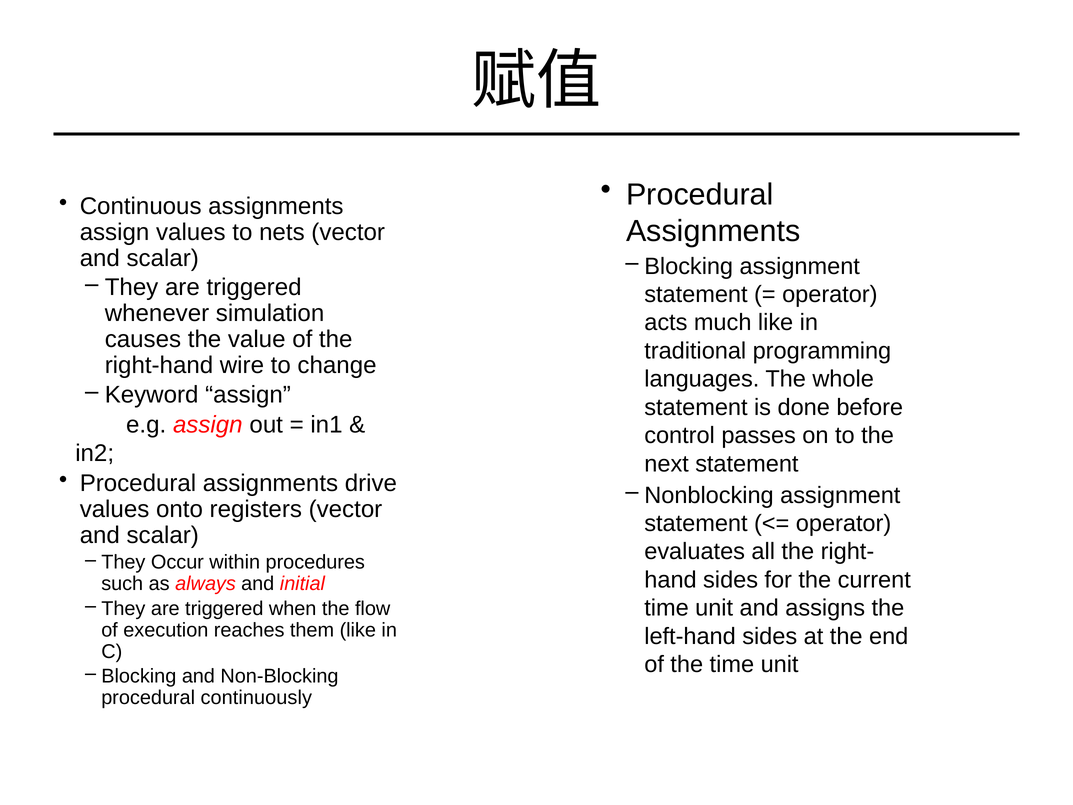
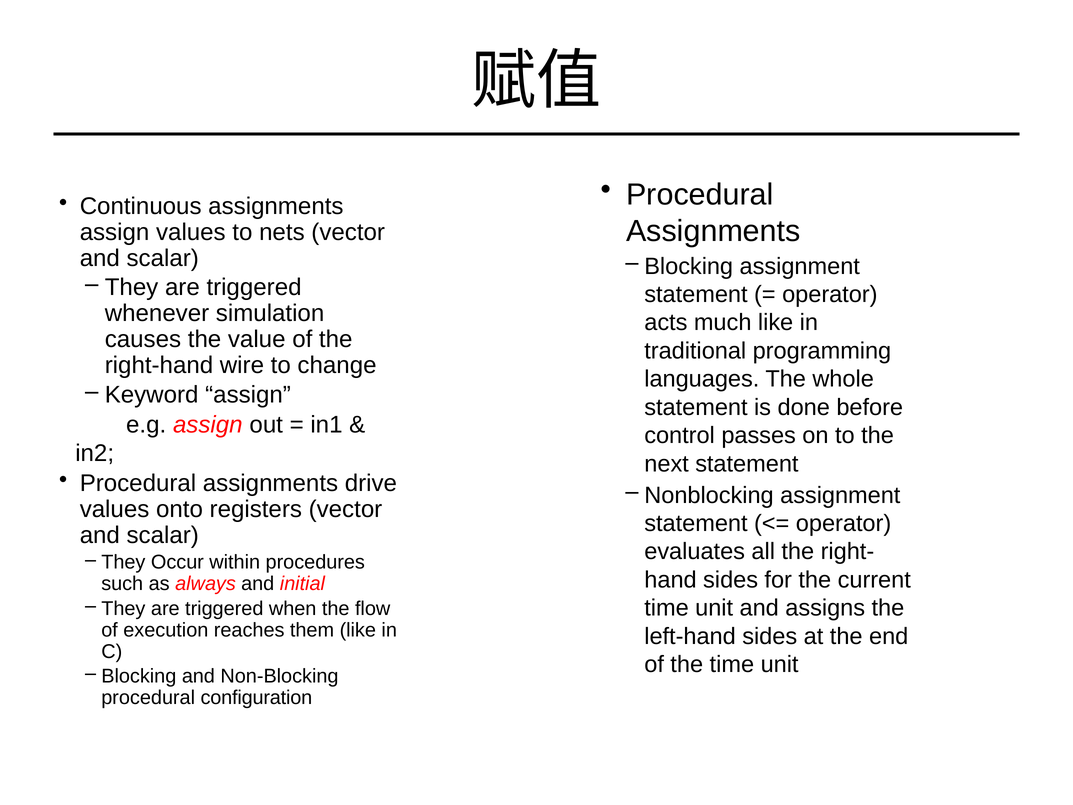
continuously: continuously -> configuration (256, 698)
